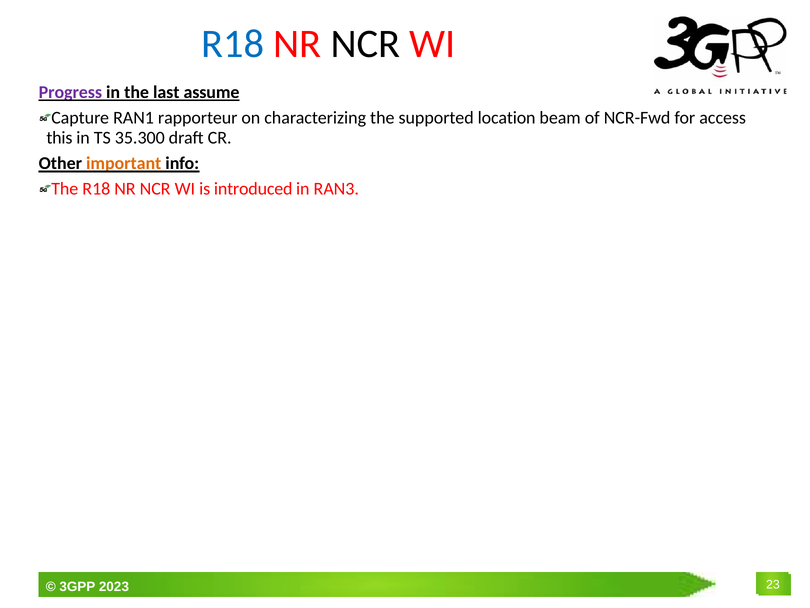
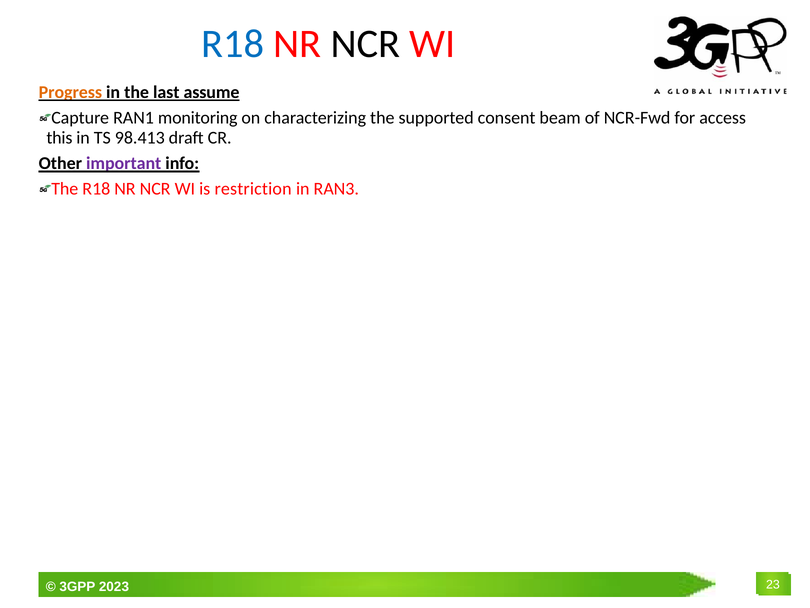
Progress colour: purple -> orange (70, 92)
rapporteur: rapporteur -> monitoring (198, 118)
location: location -> consent (507, 118)
35.300: 35.300 -> 98.413 (140, 138)
important colour: orange -> purple (124, 163)
introduced: introduced -> restriction (253, 189)
